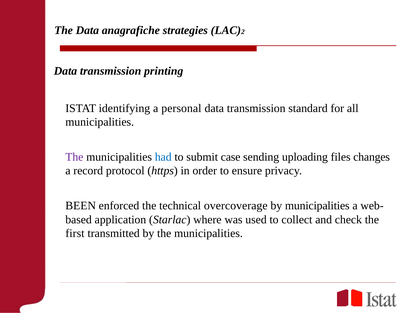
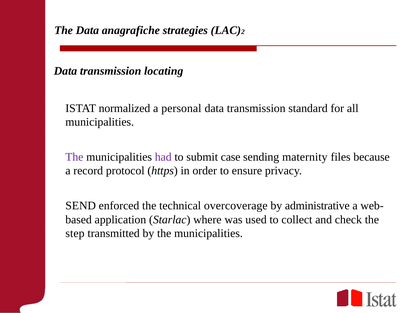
printing: printing -> locating (164, 71)
identifying: identifying -> normalized (124, 108)
had colour: blue -> purple (163, 157)
uploading: uploading -> maternity (305, 157)
changes: changes -> because (372, 157)
BEEN: BEEN -> SEND (81, 205)
by municipalities: municipalities -> administrative (317, 205)
first: first -> step (75, 233)
